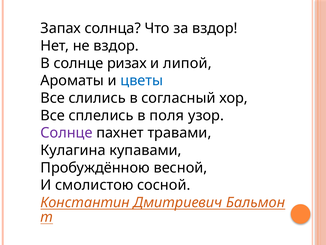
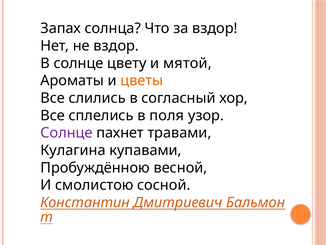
ризах: ризах -> цвету (127, 63)
липой: липой -> мятой (187, 63)
цветы colour: blue -> orange (142, 80)
